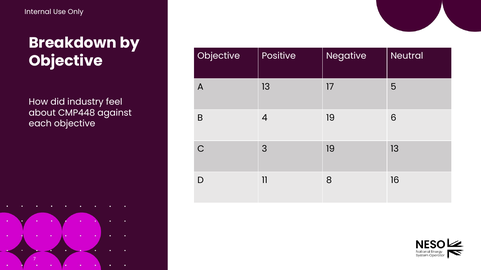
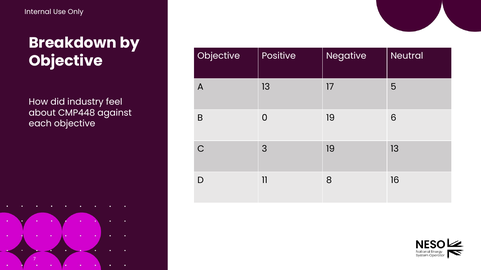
4: 4 -> 0 (265, 118)
